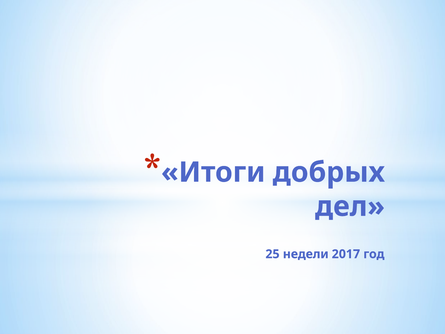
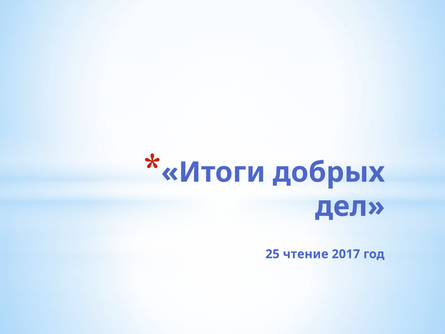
недели: недели -> чтение (306, 254)
